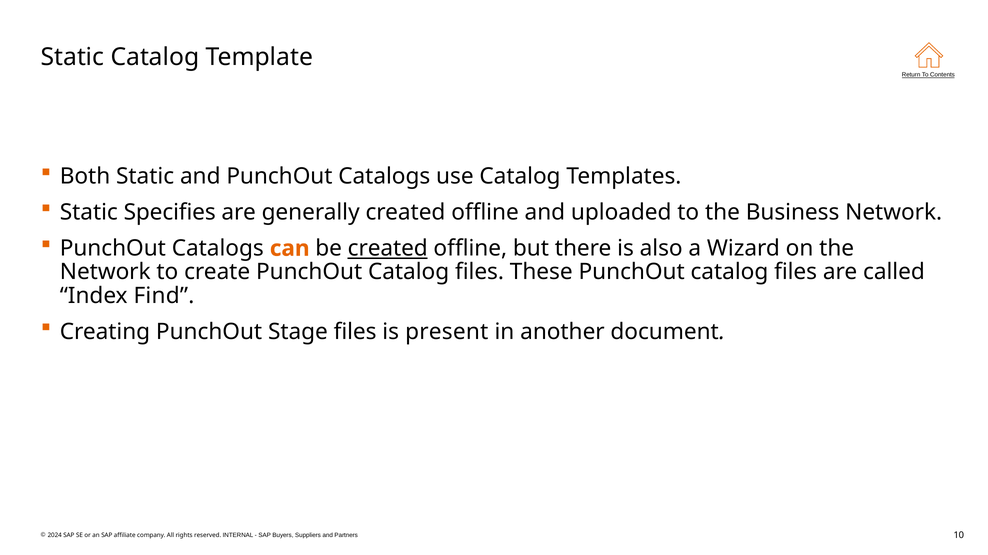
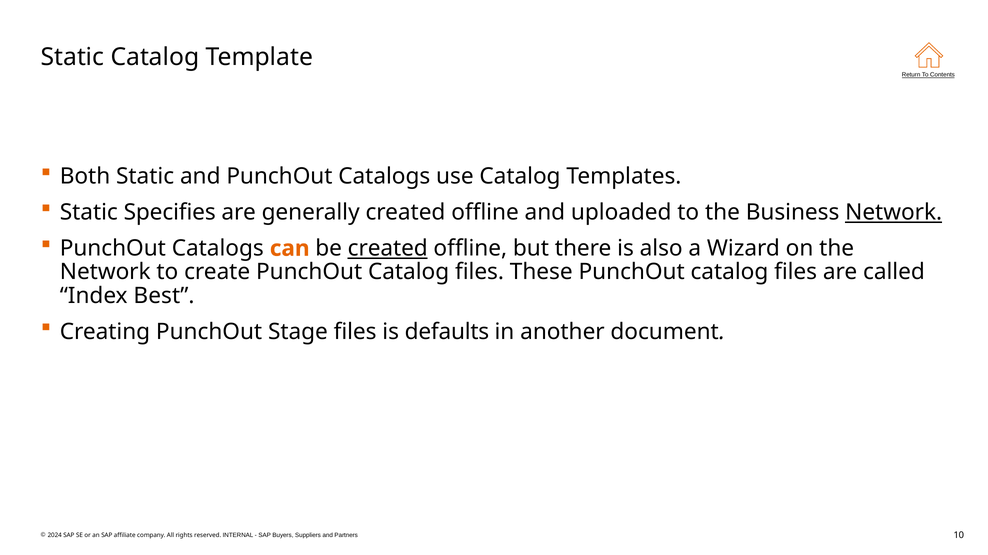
Network underline: none -> present (894, 213)
Find: Find -> Best (164, 296)
present: present -> defaults (447, 332)
